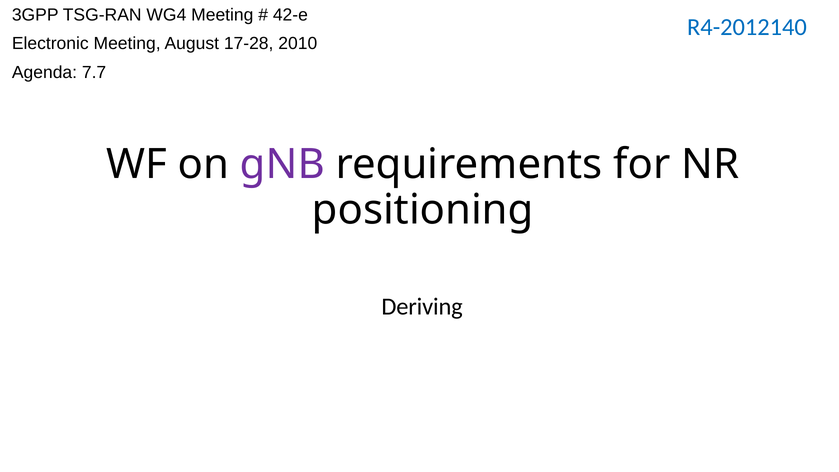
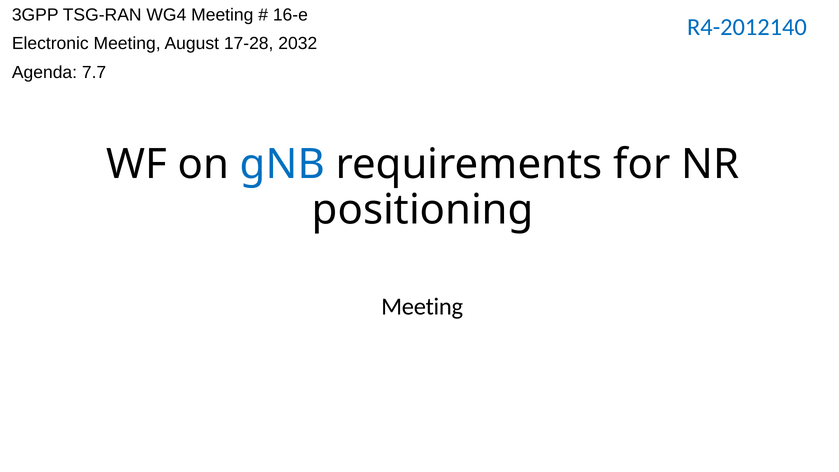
42-e: 42-e -> 16-e (290, 15)
2010: 2010 -> 2032 (298, 44)
gNB colour: purple -> blue (282, 165)
Deriving: Deriving -> Meeting (422, 307)
